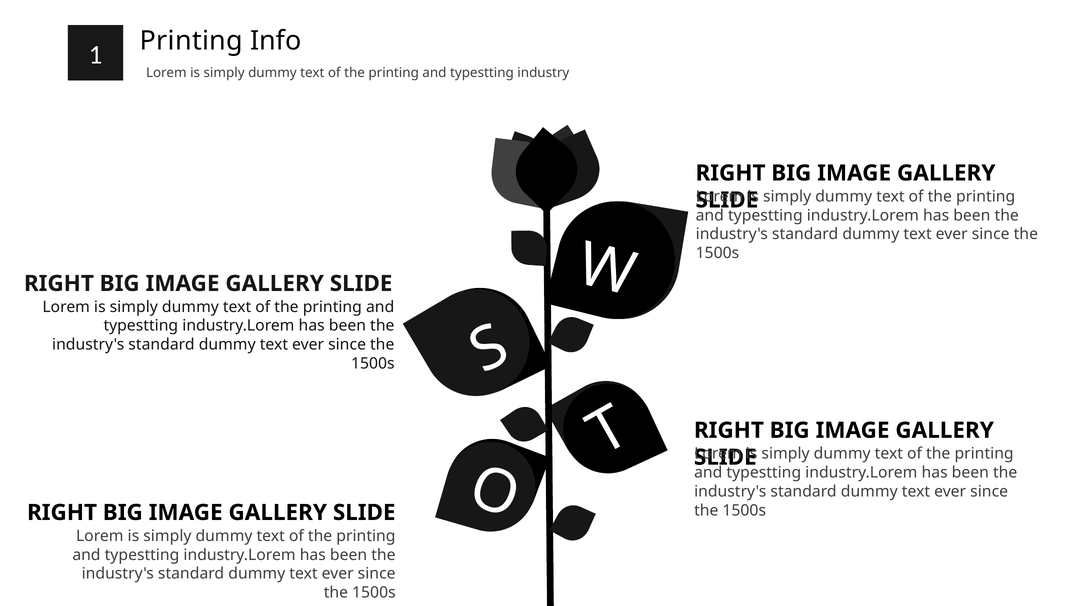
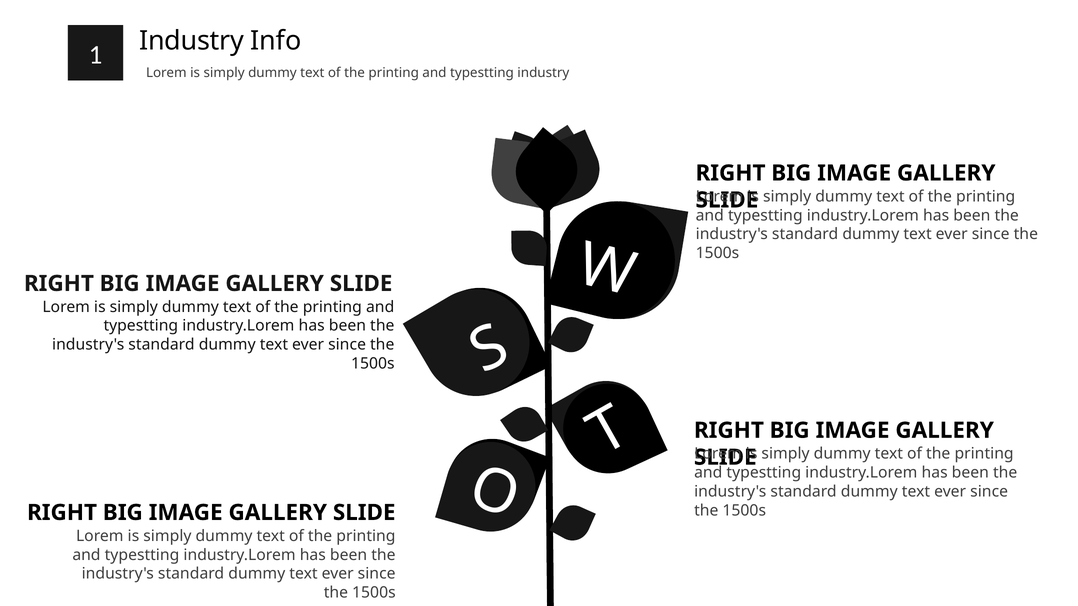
1 Printing: Printing -> Industry (192, 41)
